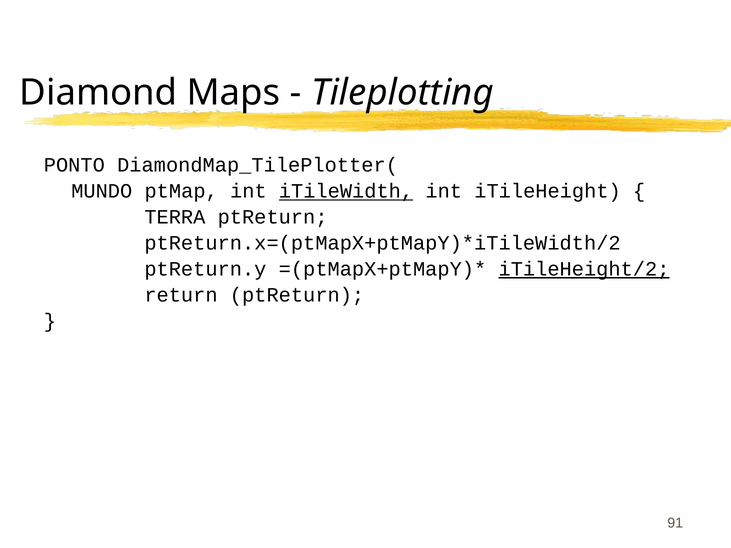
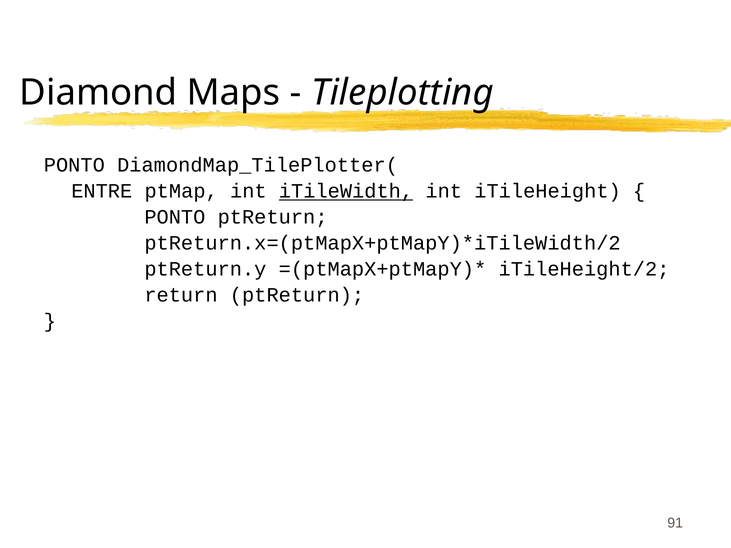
MUNDO: MUNDO -> ENTRE (102, 191)
TERRA: TERRA -> PONTO (175, 217)
iTileHeight/2 underline: present -> none (584, 269)
